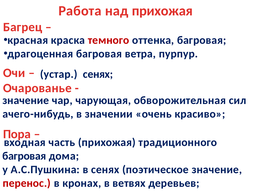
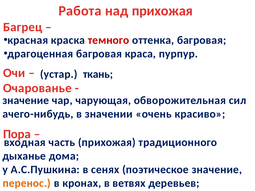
ветра: ветра -> краса (140, 54)
устар сенях: сенях -> ткань (98, 74)
багровая: багровая -> дыханье (24, 156)
перенос colour: red -> orange (27, 183)
